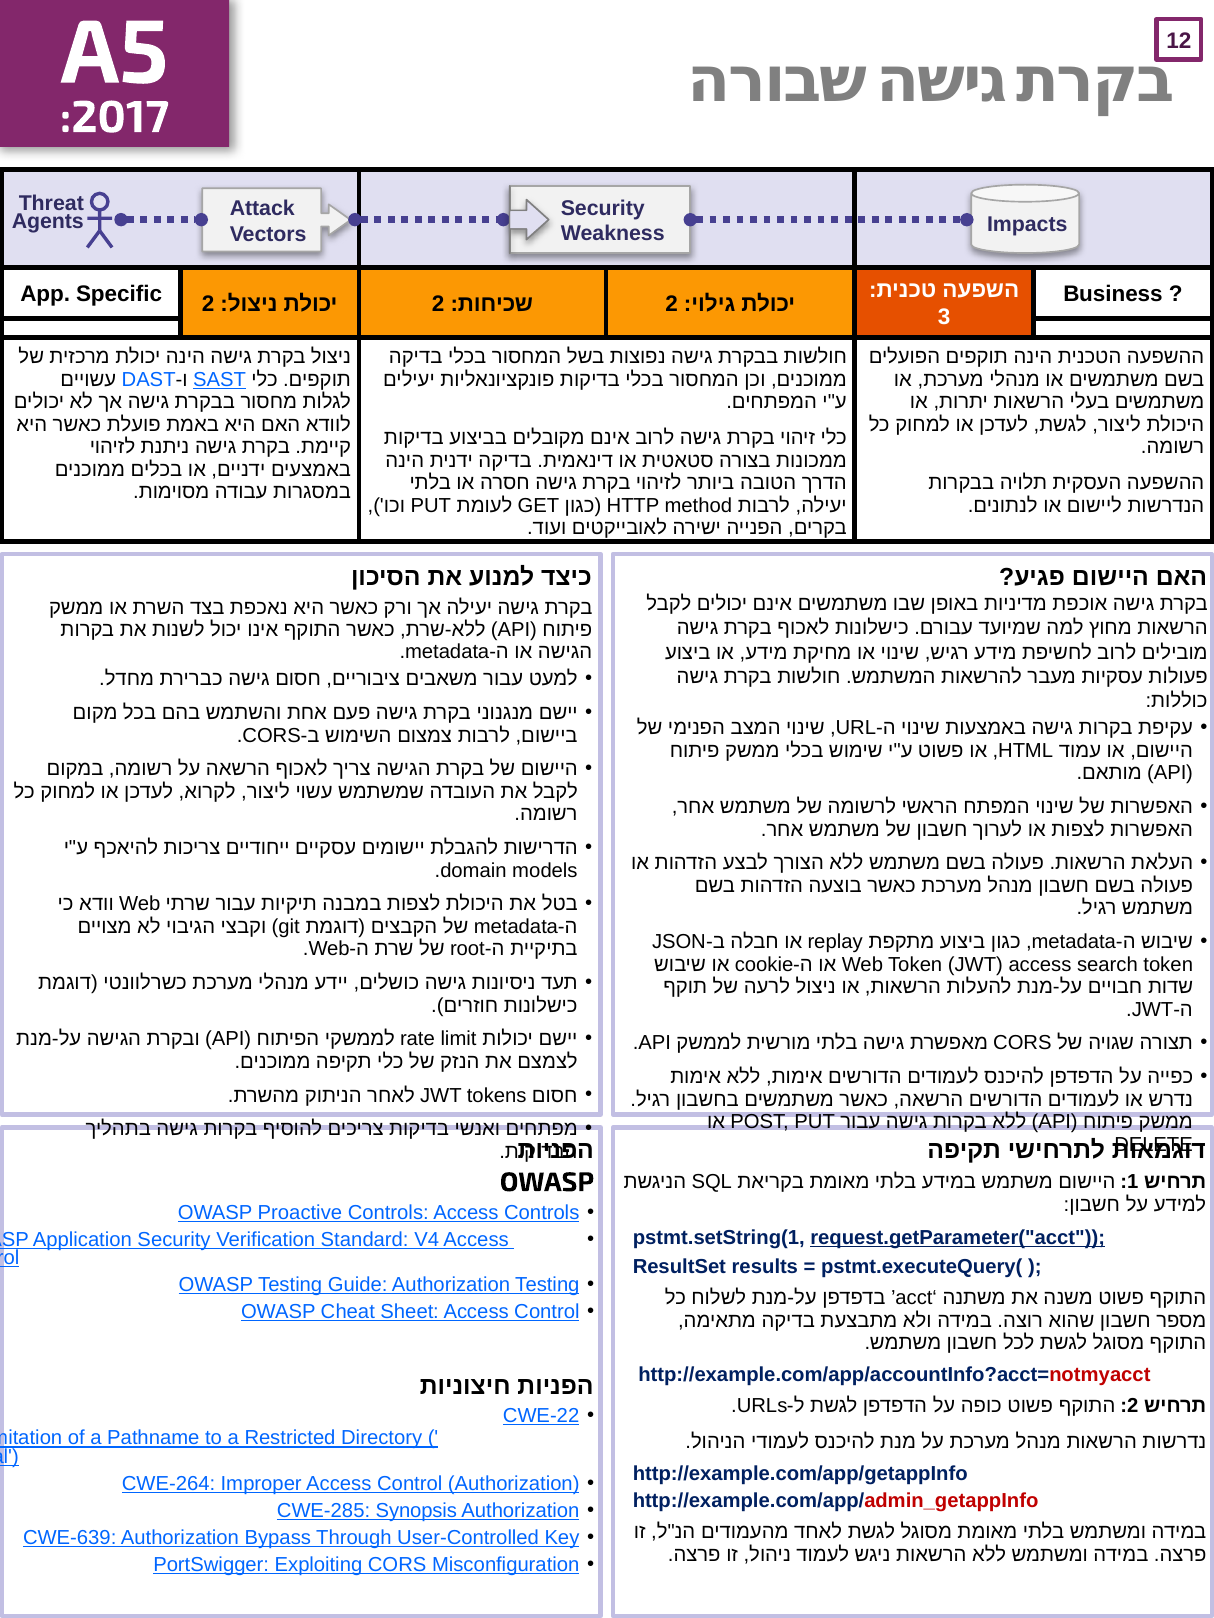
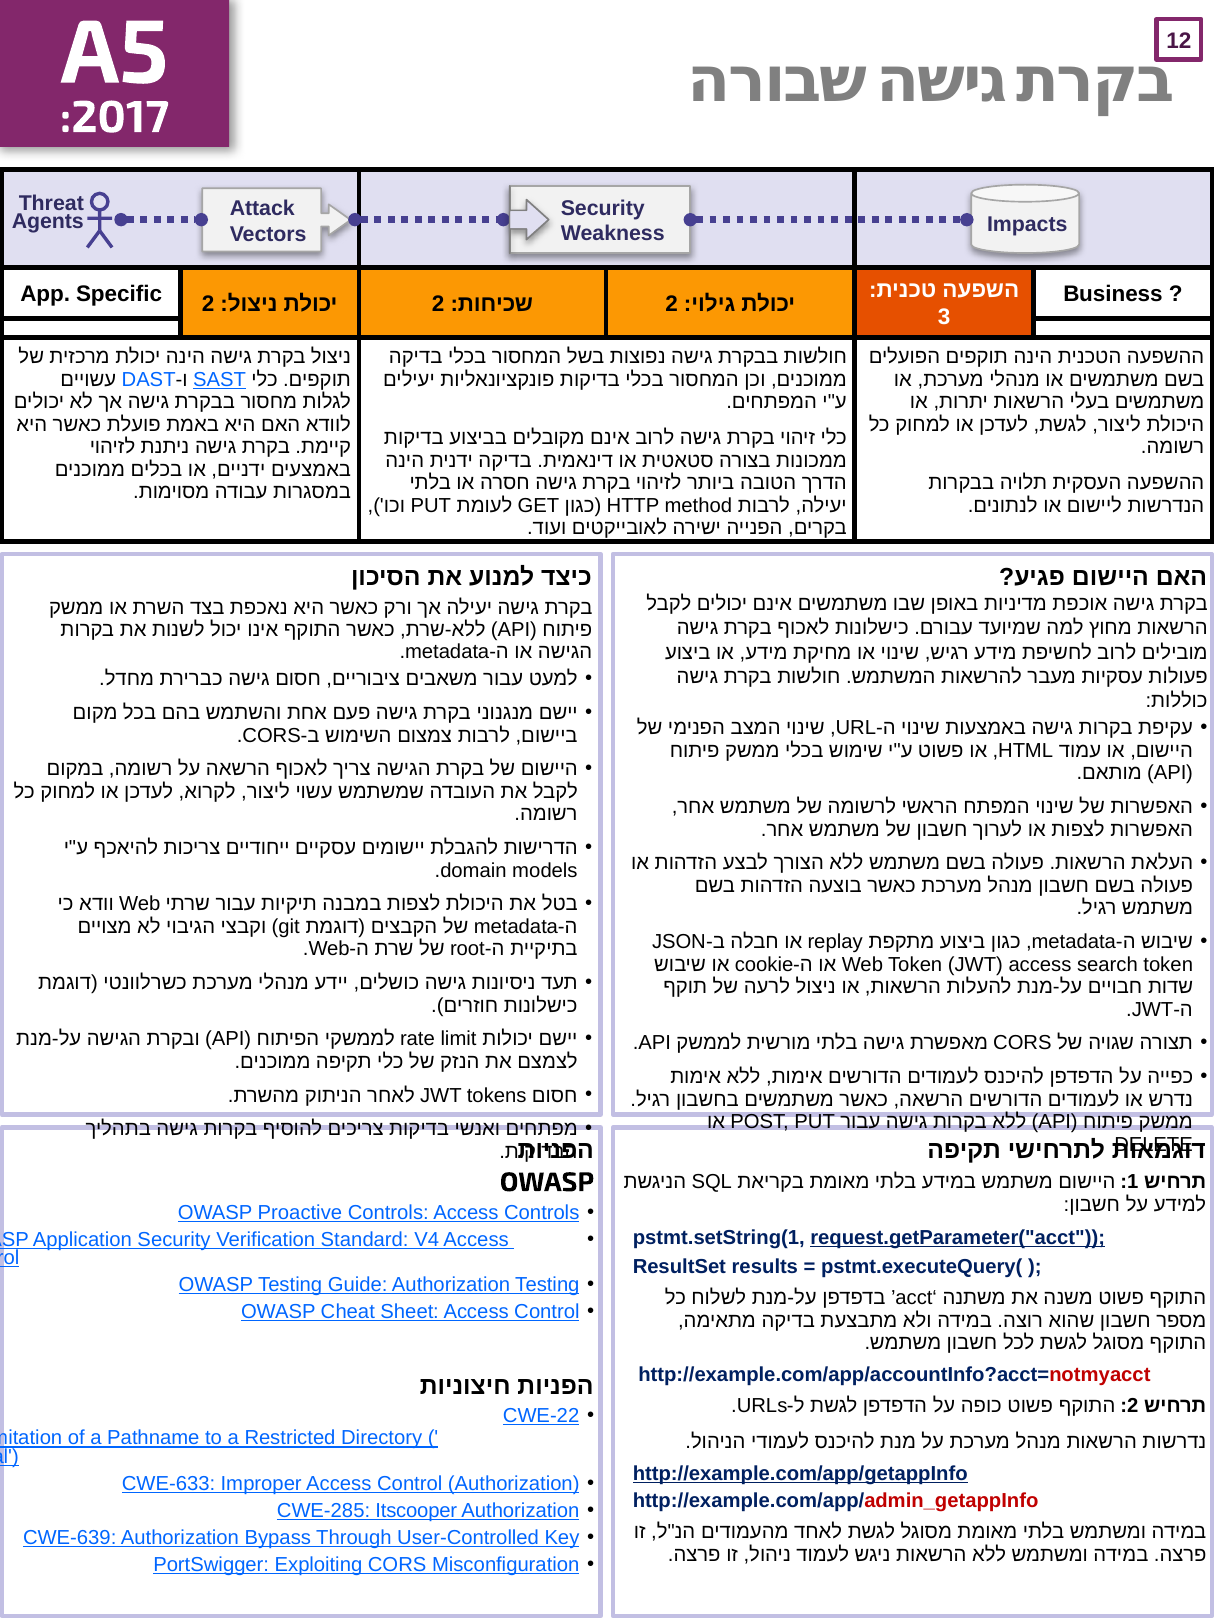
http://example.com/app/getappInfo underline: none -> present (800, 1474)
CWE-264: CWE-264 -> CWE-633 (168, 1484)
Synopsis: Synopsis -> Itscooper (416, 1511)
